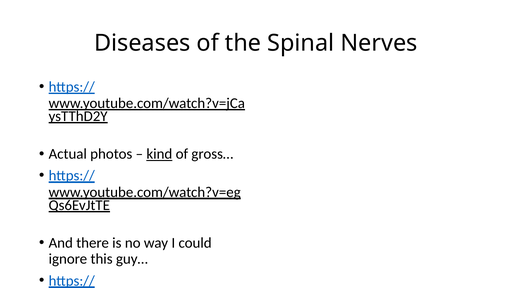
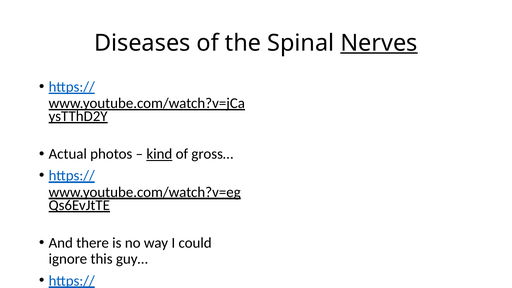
Nerves underline: none -> present (379, 43)
